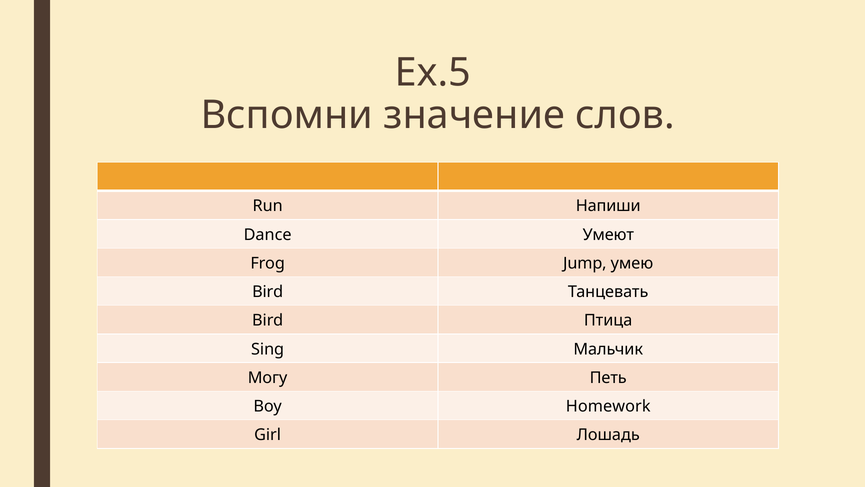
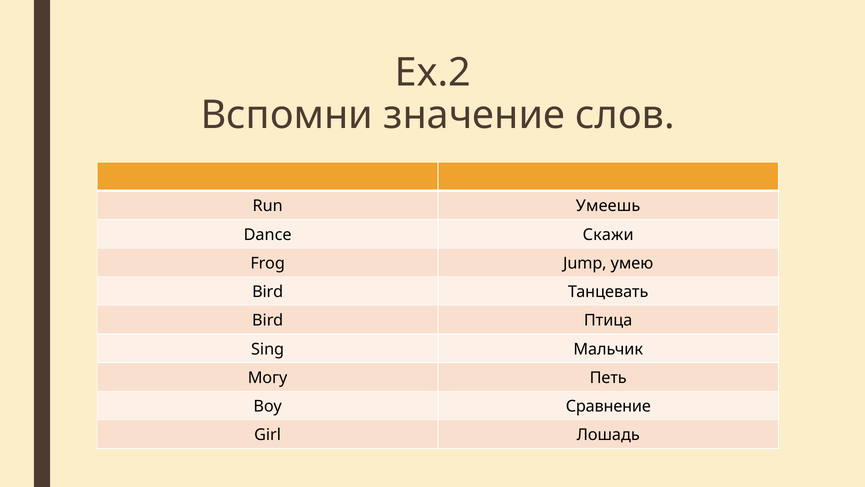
Ex.5: Ex.5 -> Ex.2 (433, 73)
Напиши: Напиши -> Умеешь (608, 206)
Умеют: Умеют -> Скажи (608, 235)
Homework: Homework -> Сравнение (608, 406)
